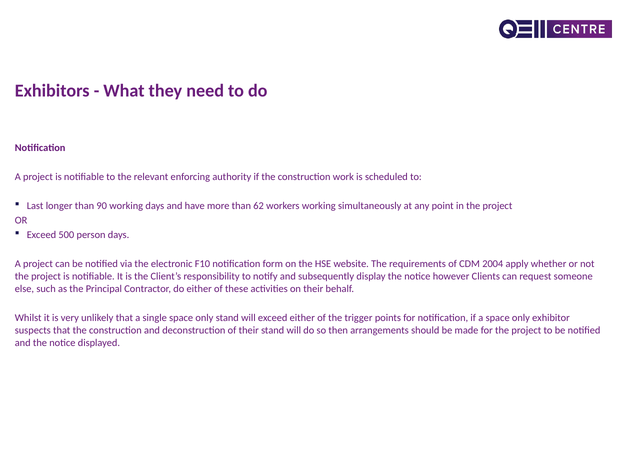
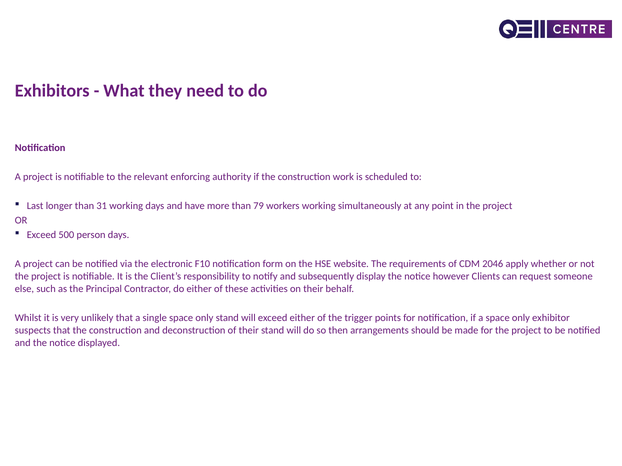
90: 90 -> 31 (102, 206)
62: 62 -> 79 (259, 206)
2004: 2004 -> 2046 (493, 264)
